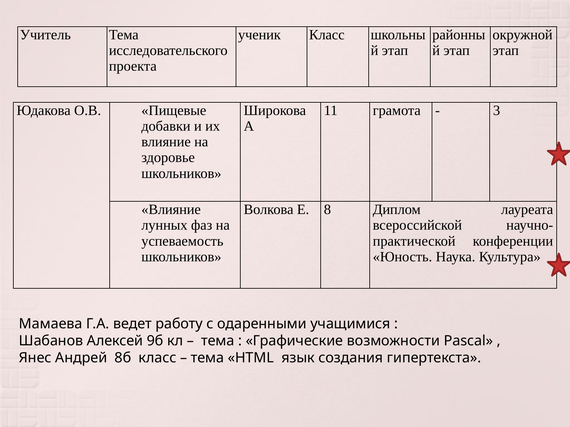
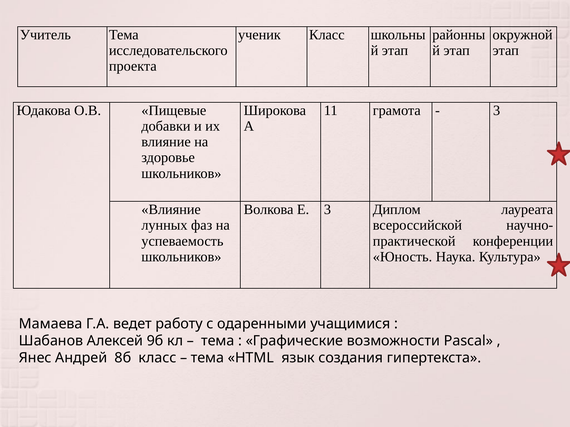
Е 8: 8 -> 3 (327, 210)
